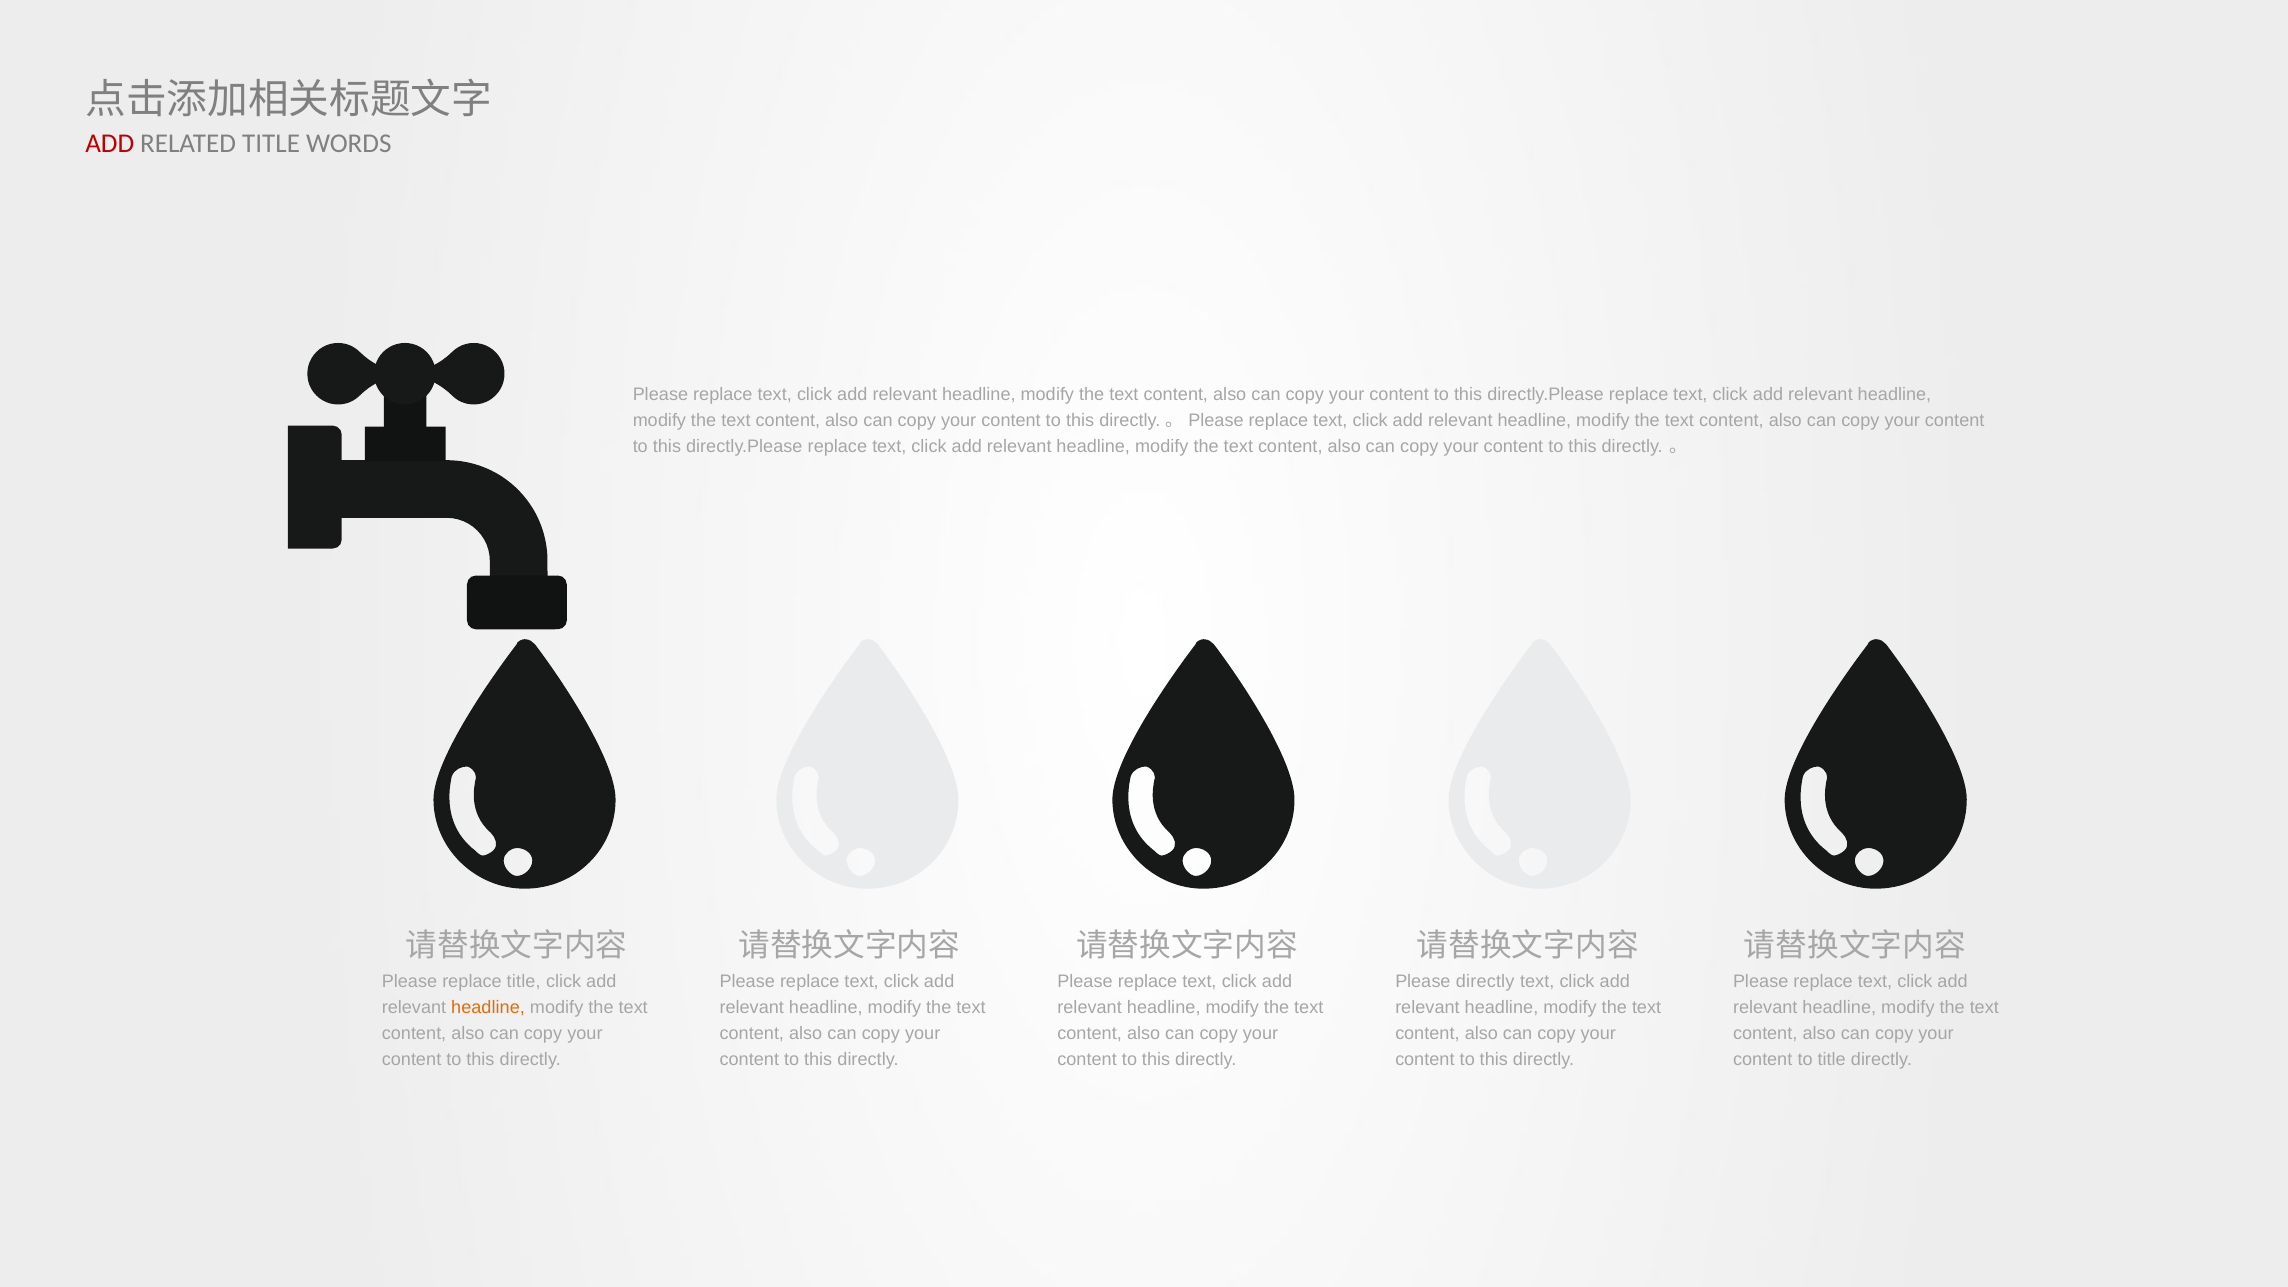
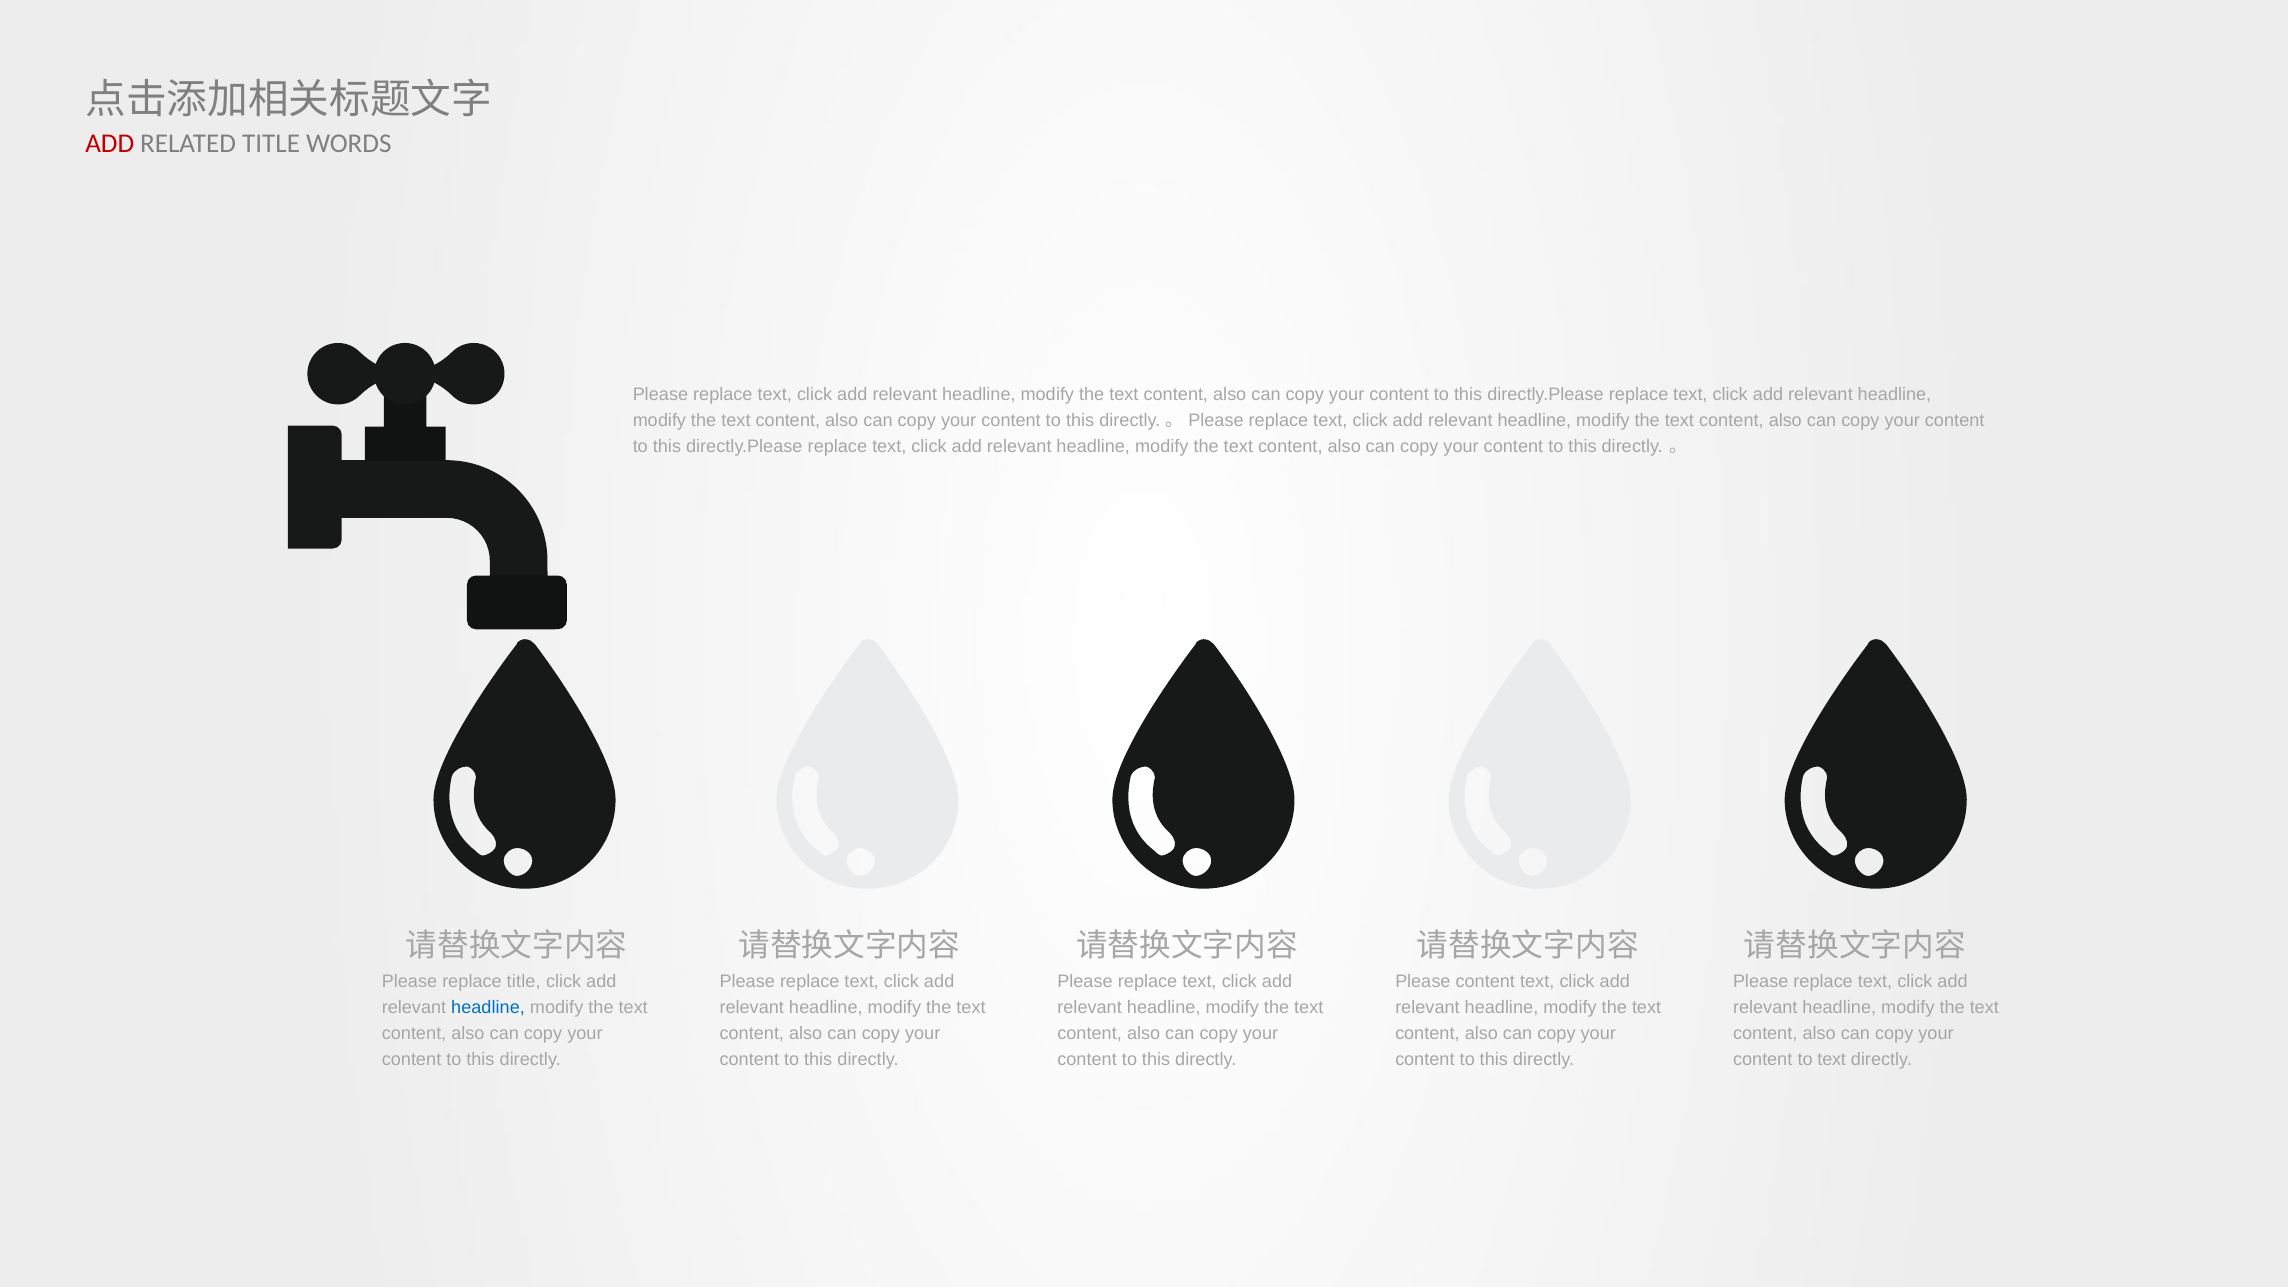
Please directly: directly -> content (1485, 982)
headline colour: orange -> blue (488, 1008)
to title: title -> text (1832, 1060)
